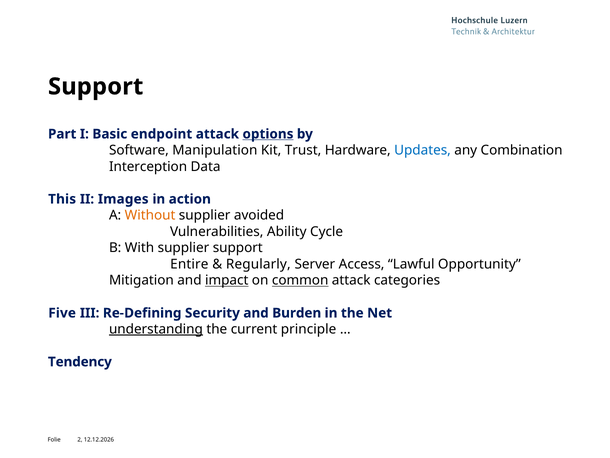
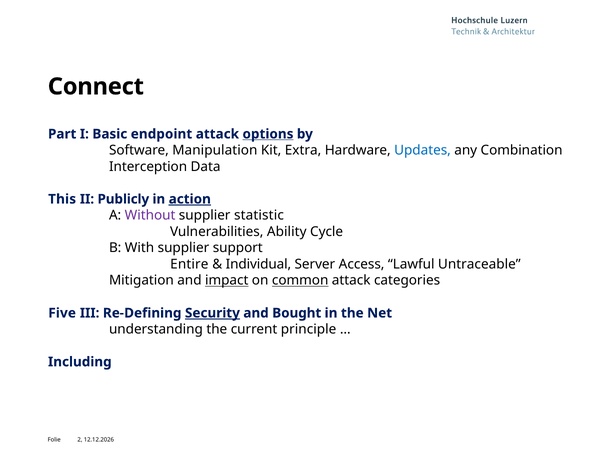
Support: Support -> Connect (96, 86)
Trust: Trust -> Extra (303, 150)
Images: Images -> Publicly (123, 199)
action underline: none -> present (190, 199)
Without colour: orange -> purple (150, 215)
avoided: avoided -> statistic (259, 215)
Regularly: Regularly -> Individual (258, 264)
Opportunity: Opportunity -> Untraceable (479, 264)
Security underline: none -> present (212, 313)
Burden: Burden -> Bought (297, 313)
understanding underline: present -> none (156, 329)
Tendency: Tendency -> Including (80, 361)
